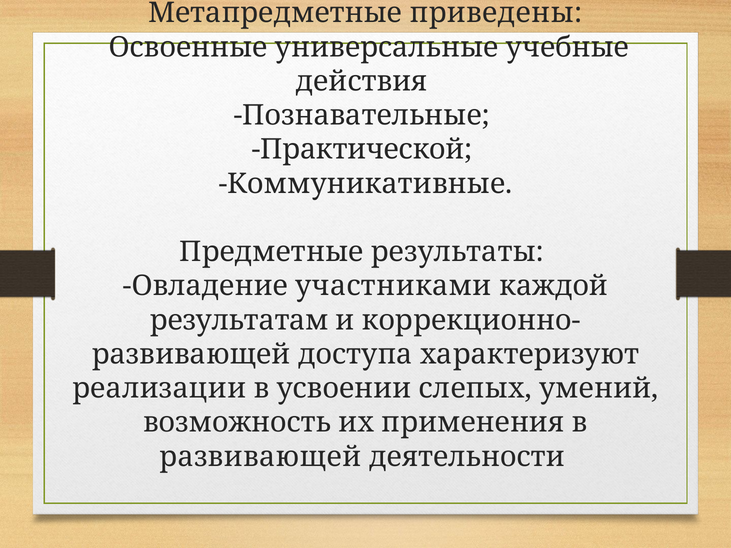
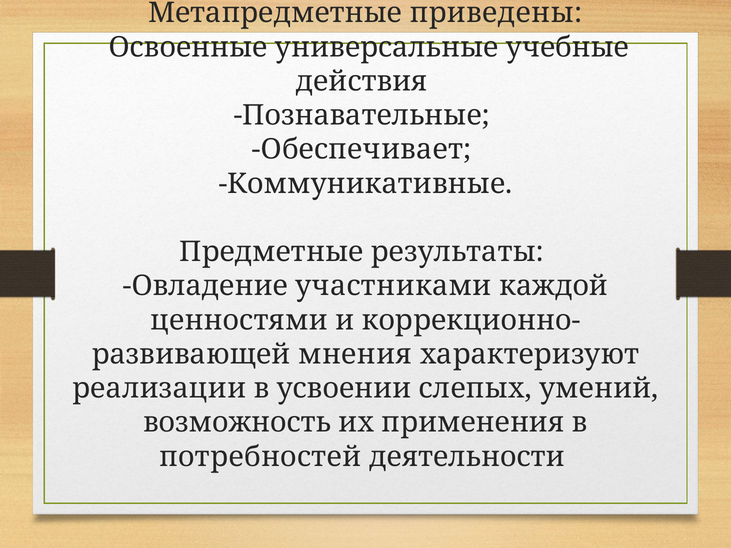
Практической: Практической -> Обеспечивает (362, 150)
результатам: результатам -> ценностями (239, 320)
доступа: доступа -> мнения (355, 354)
развивающей: развивающей -> потребностей (260, 457)
